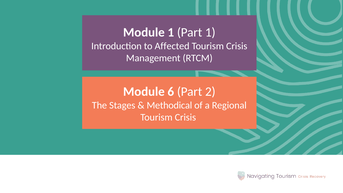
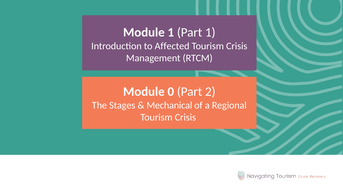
6: 6 -> 0 (171, 92)
Methodical: Methodical -> Mechanical (169, 105)
